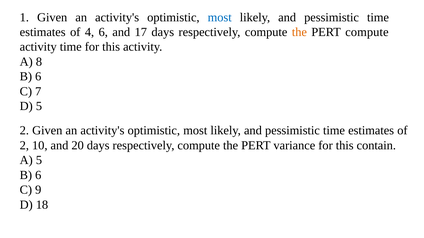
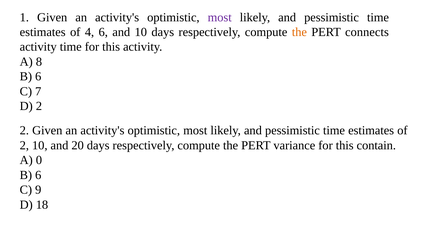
most colour: blue -> purple (220, 17)
and 17: 17 -> 10 (141, 32)
PERT compute: compute -> connects (367, 32)
D 5: 5 -> 2 (39, 106)
A 5: 5 -> 0 (39, 160)
